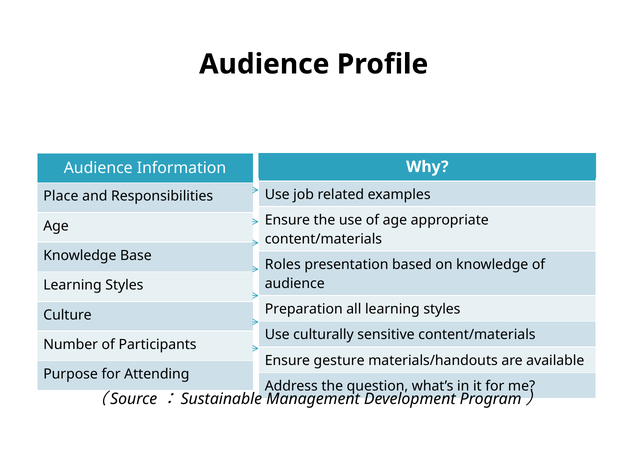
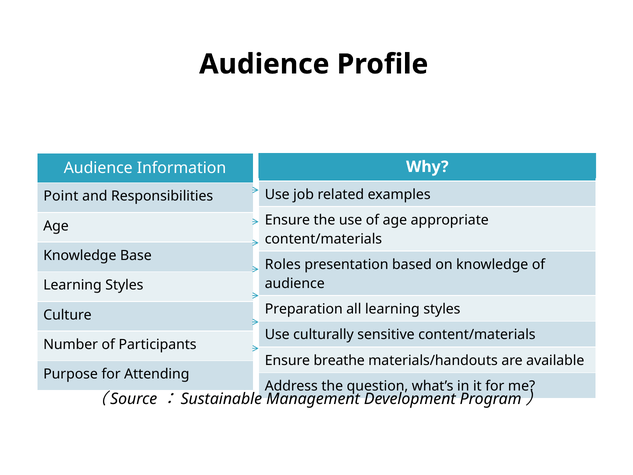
Place: Place -> Point (61, 196)
gesture: gesture -> breathe (339, 360)
